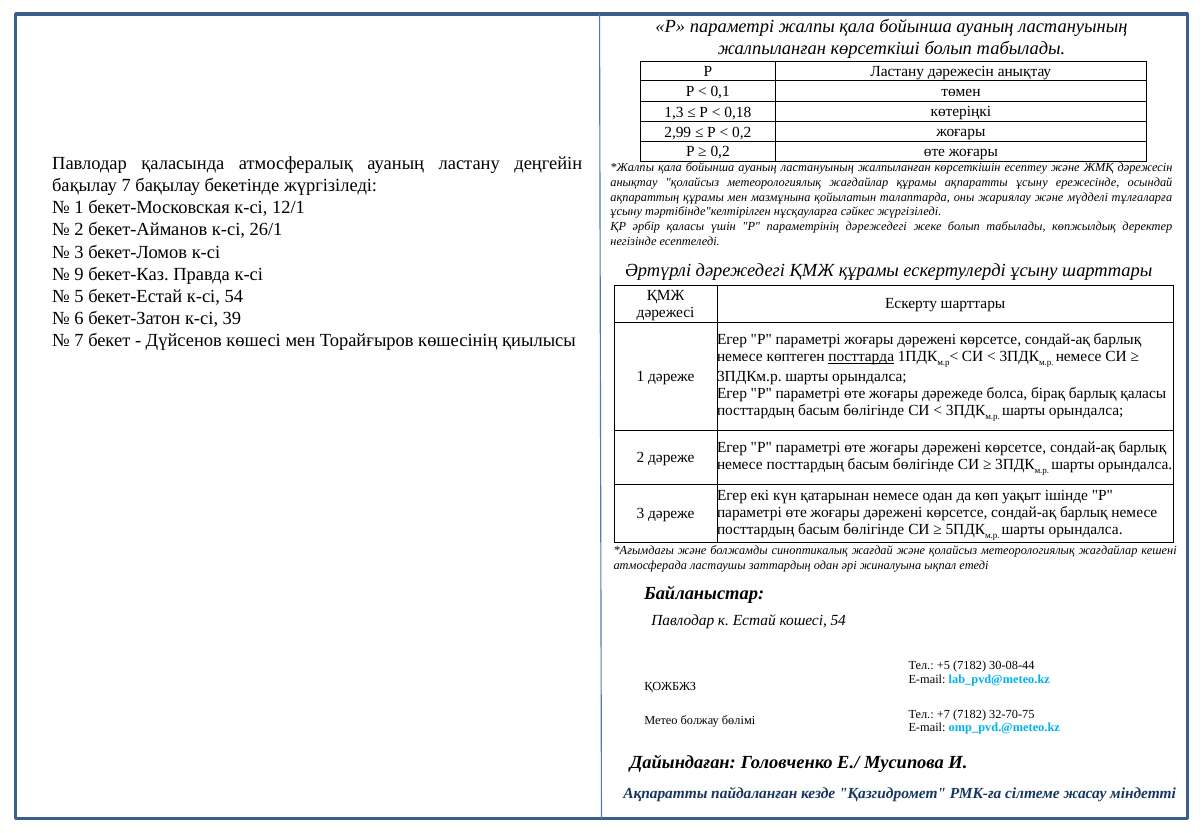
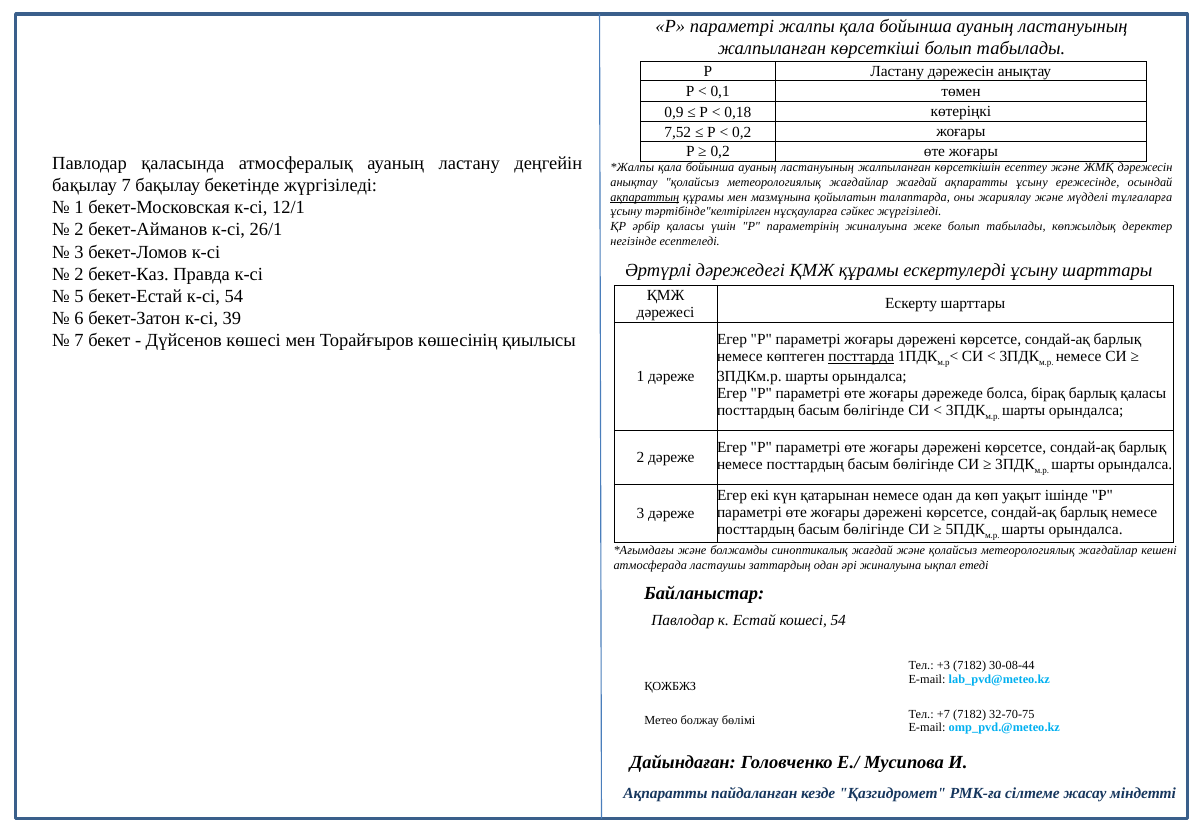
1,3: 1,3 -> 0,9 (674, 112)
2,99: 2,99 -> 7,52 (678, 132)
жағдайлар құрамы: құрамы -> жағдай (917, 182)
ақпараттың underline: none -> present (645, 197)
параметрінің дәрежедегі: дәрежедегі -> жиналуына (876, 227)
9: 9 -> 2 (79, 274)
+5: +5 -> +3 (943, 666)
